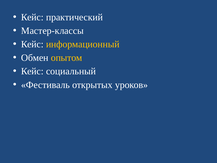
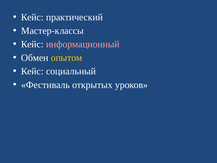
информационный colour: yellow -> pink (83, 44)
